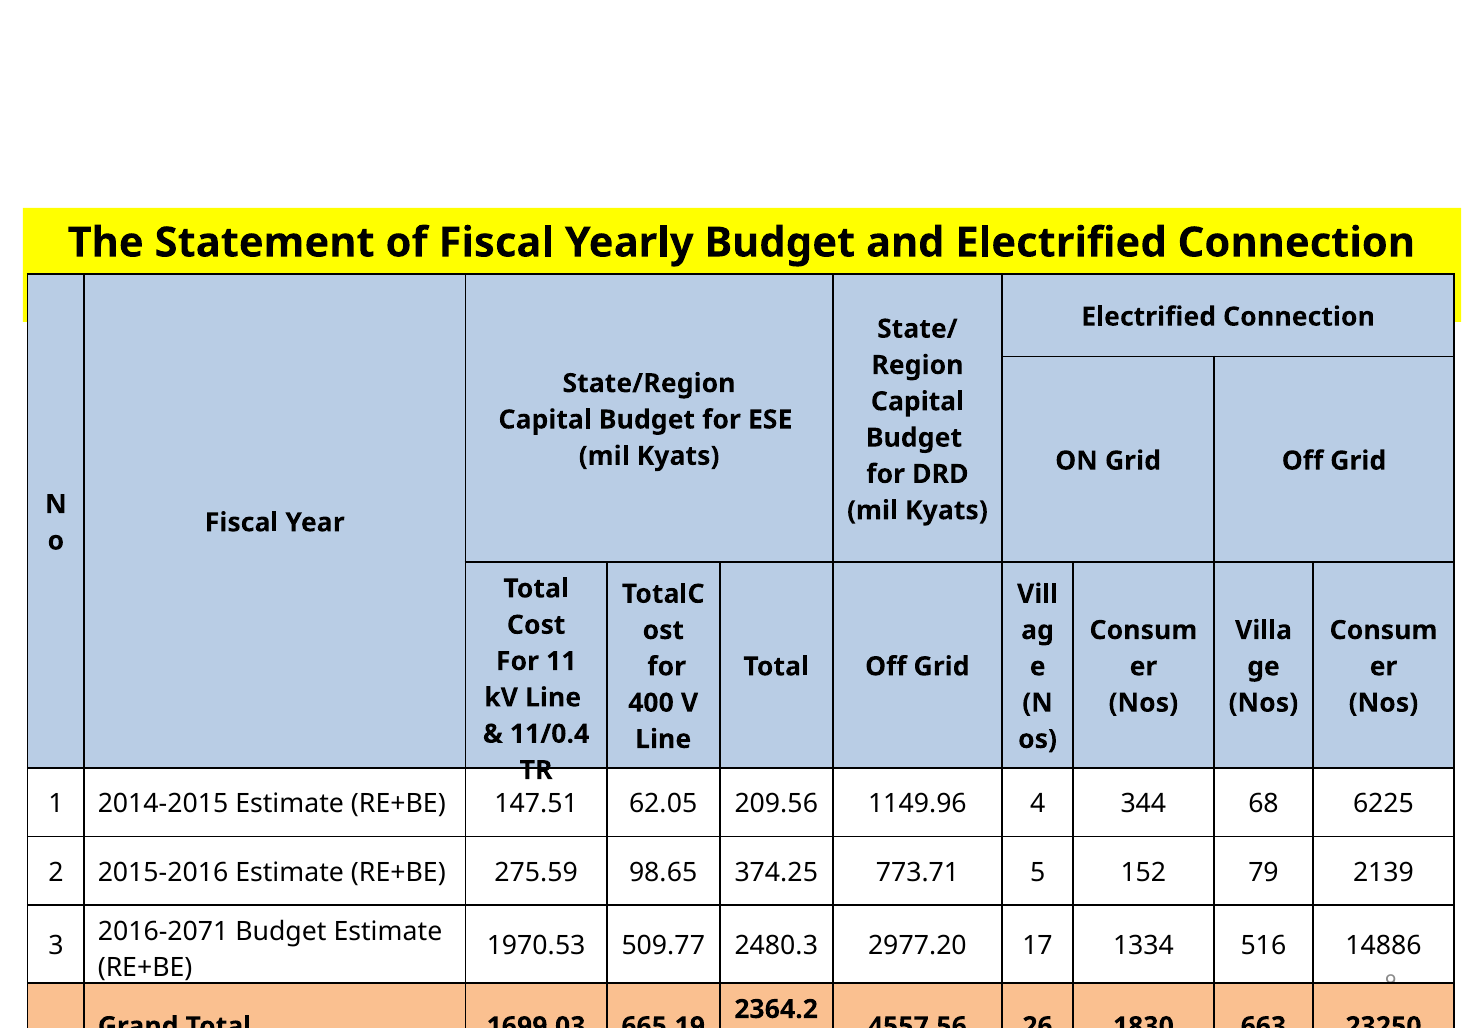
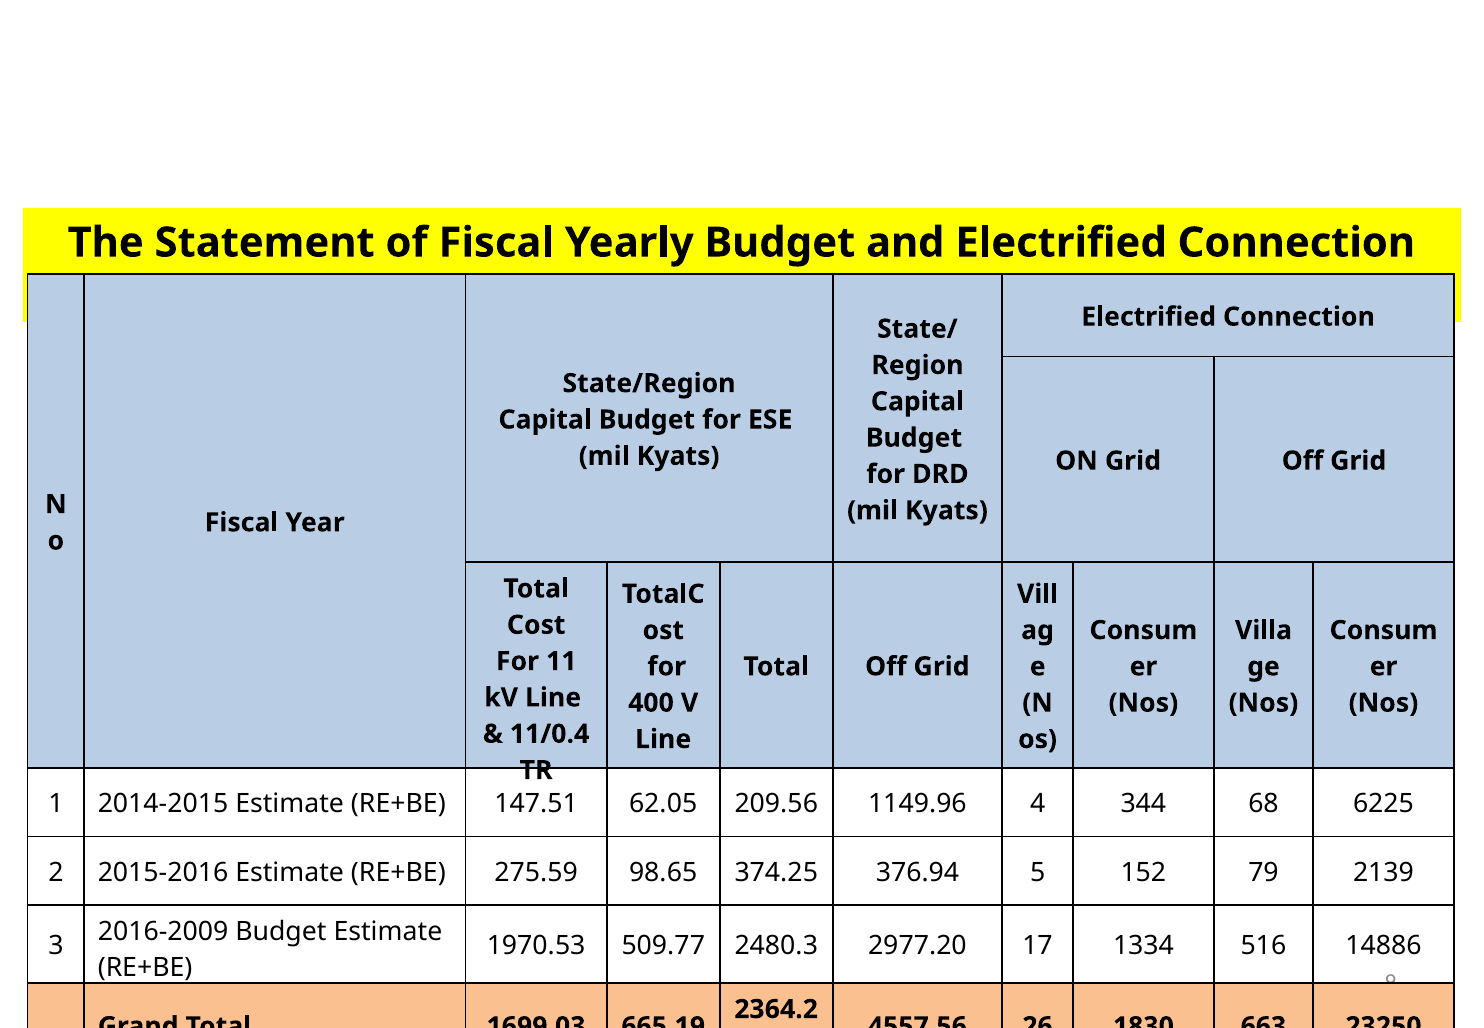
773.71: 773.71 -> 376.94 (918, 872)
2016-2071: 2016-2071 -> 2016-2009 (163, 931)
